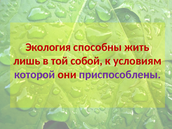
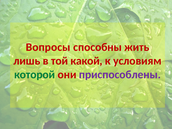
Экология: Экология -> Вопросы (48, 47)
собой: собой -> какой (87, 61)
которой colour: purple -> green (35, 75)
